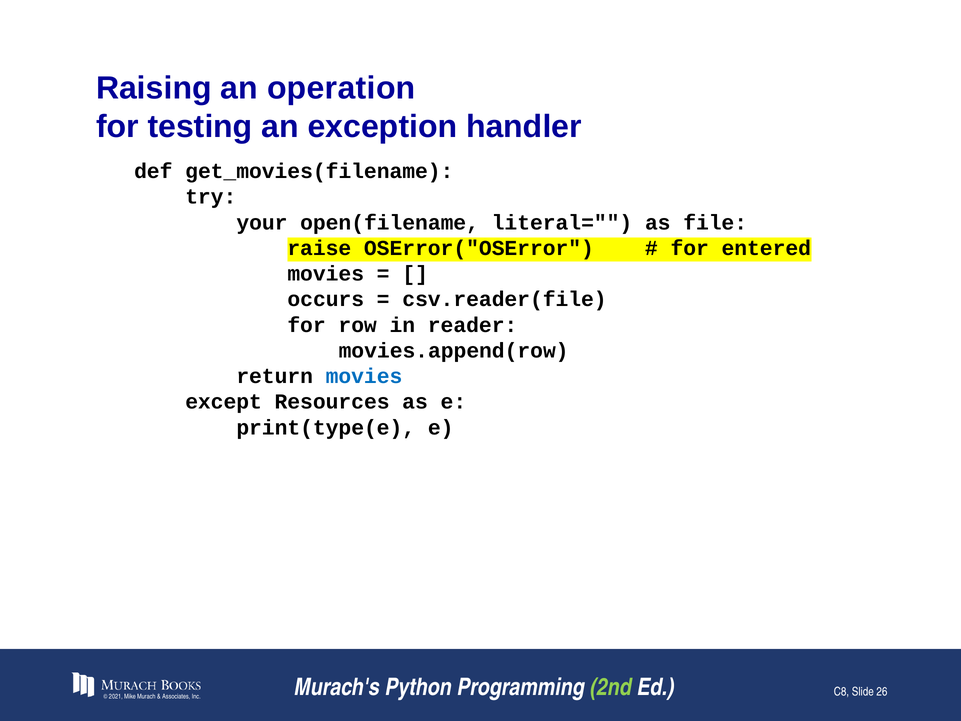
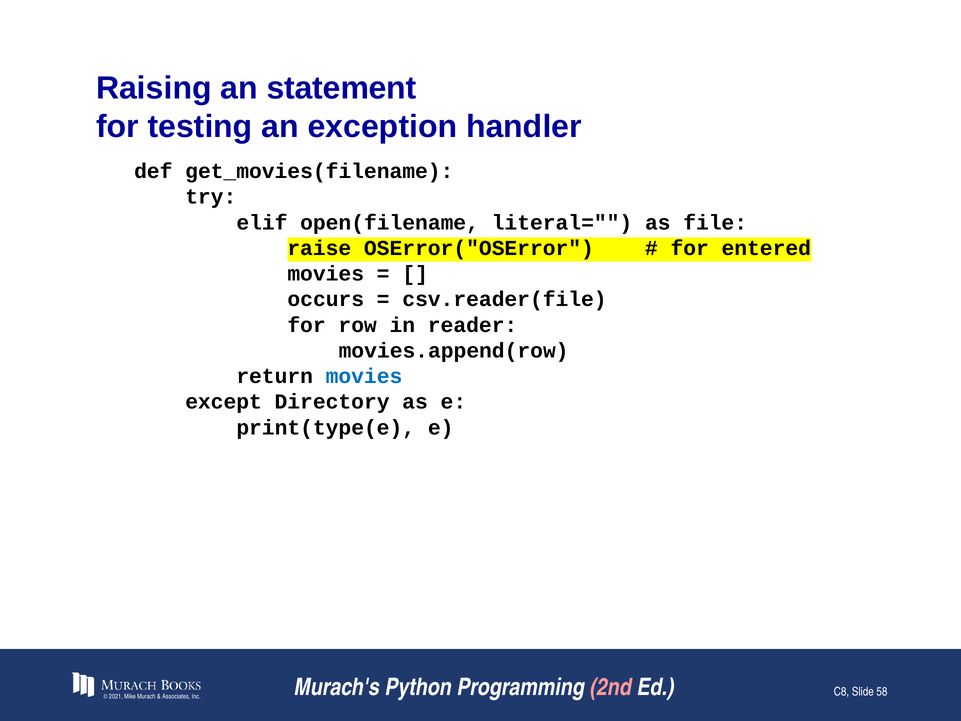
operation: operation -> statement (342, 88)
your: your -> elif (262, 223)
Resources: Resources -> Directory (332, 402)
2nd colour: light green -> pink (611, 687)
26: 26 -> 58 (882, 691)
